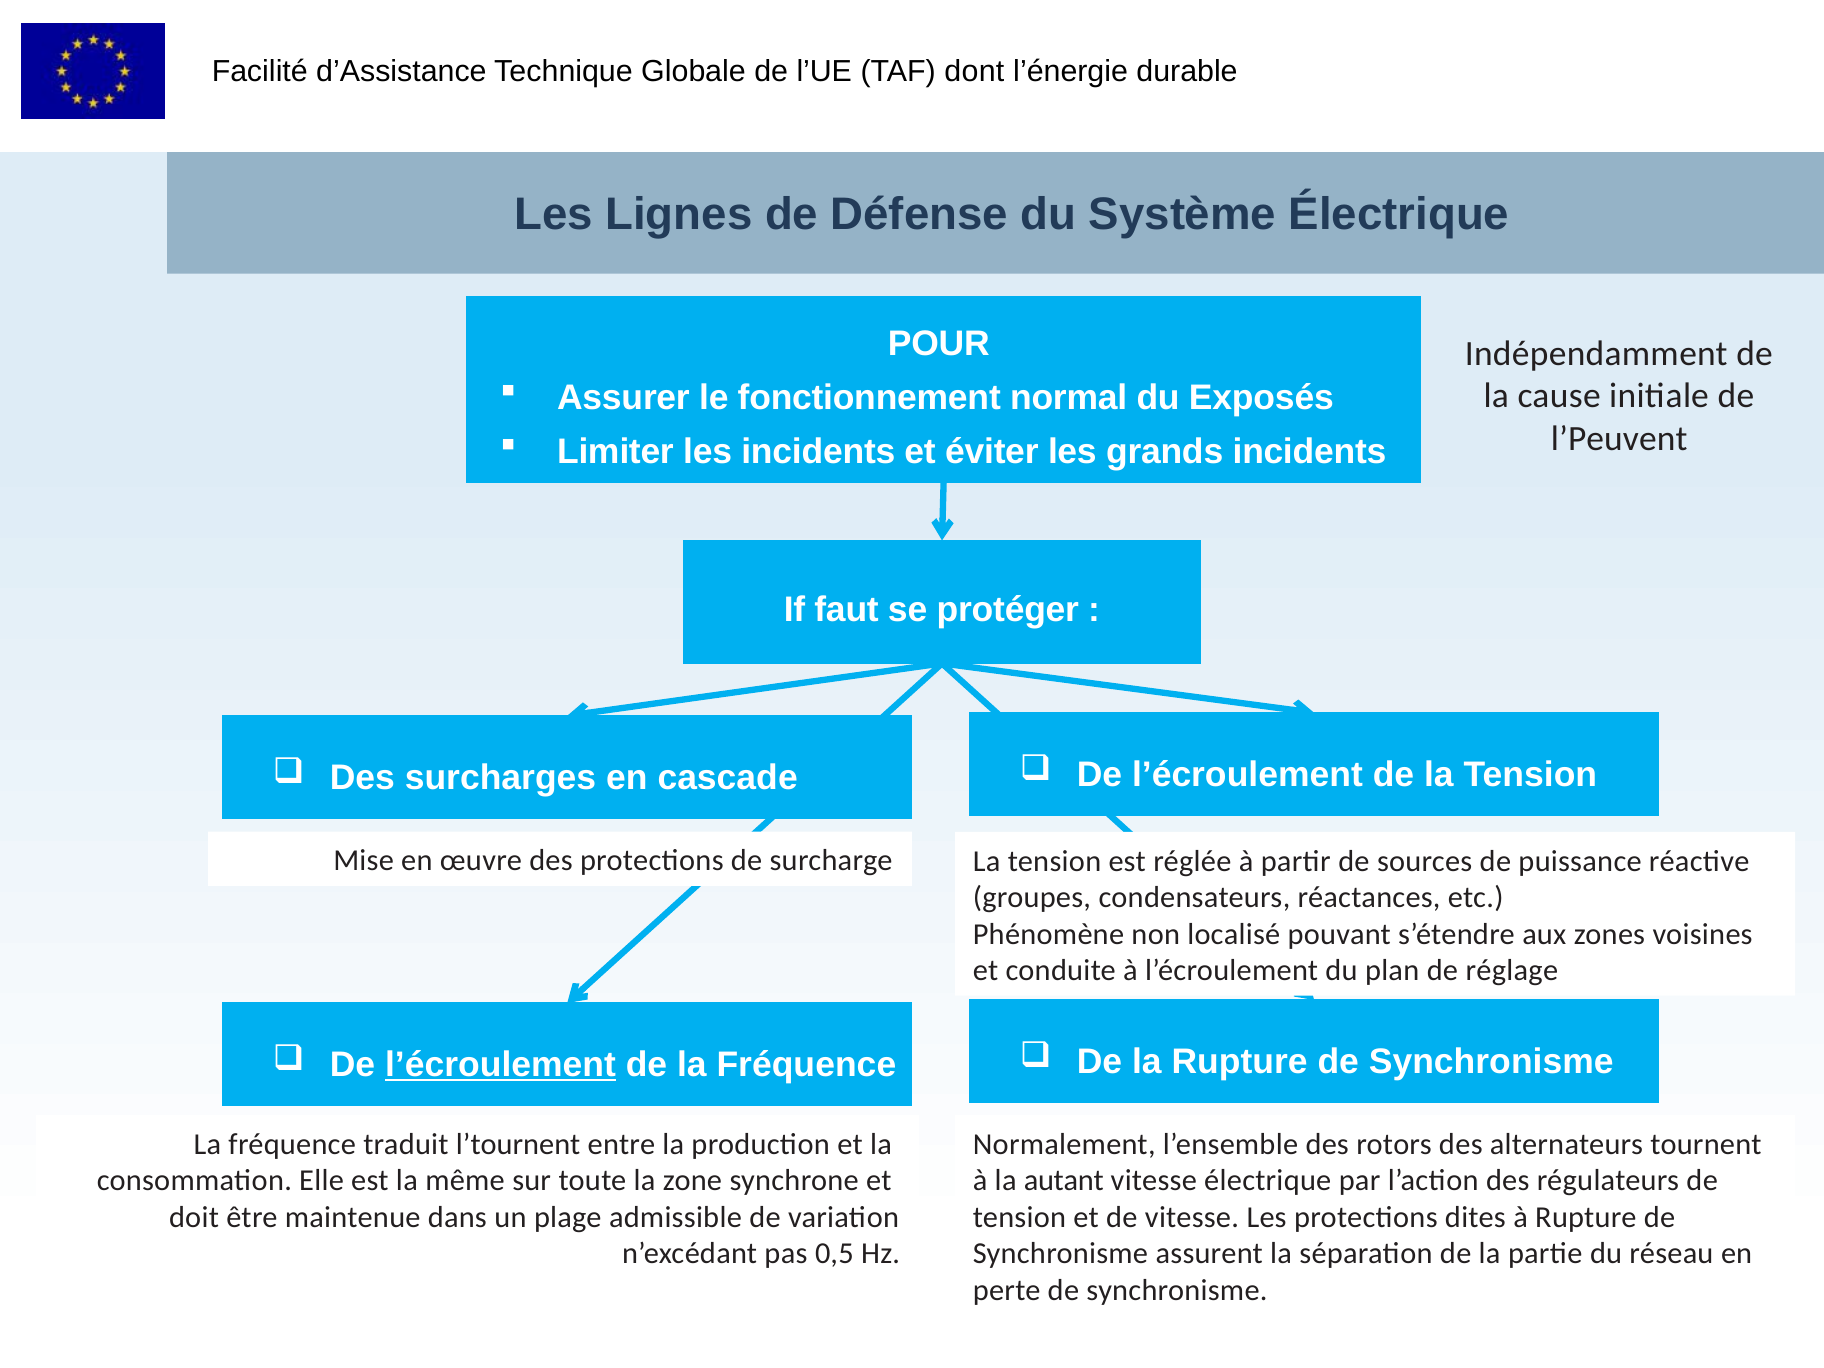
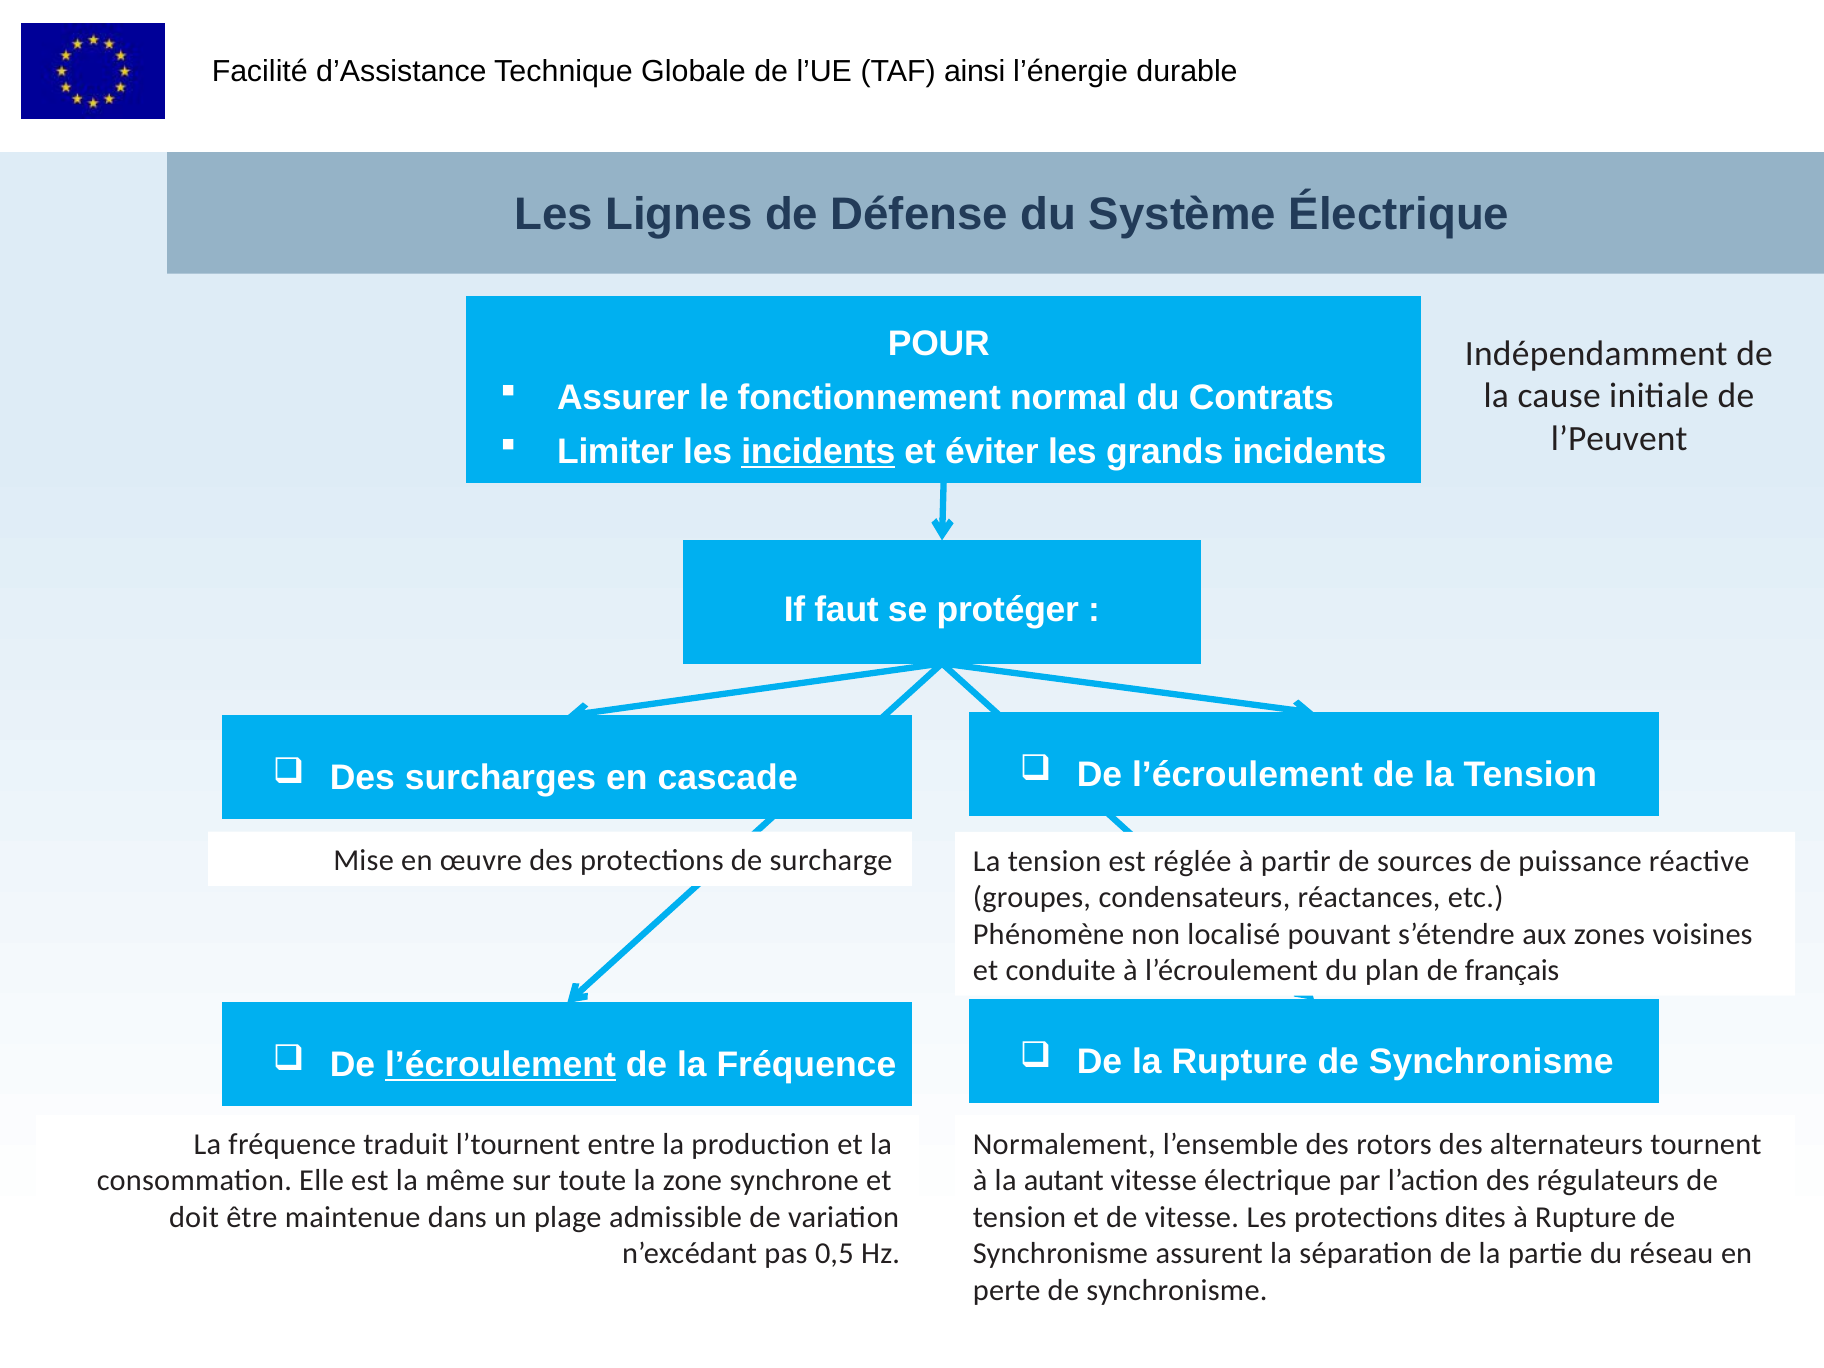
dont: dont -> ainsi (975, 72)
Exposés: Exposés -> Contrats (1261, 398)
incidents underline: none -> present (818, 452)
réglage: réglage -> français (1512, 971)
